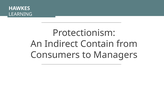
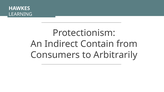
Managers: Managers -> Arbitrarily (115, 55)
